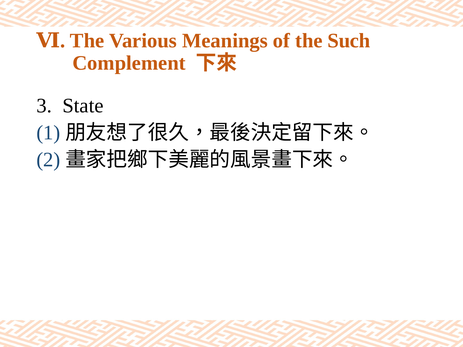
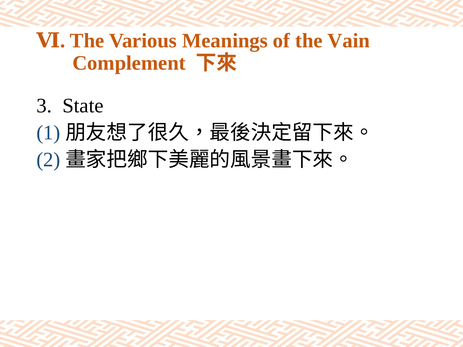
Such: Such -> Vain (349, 41)
